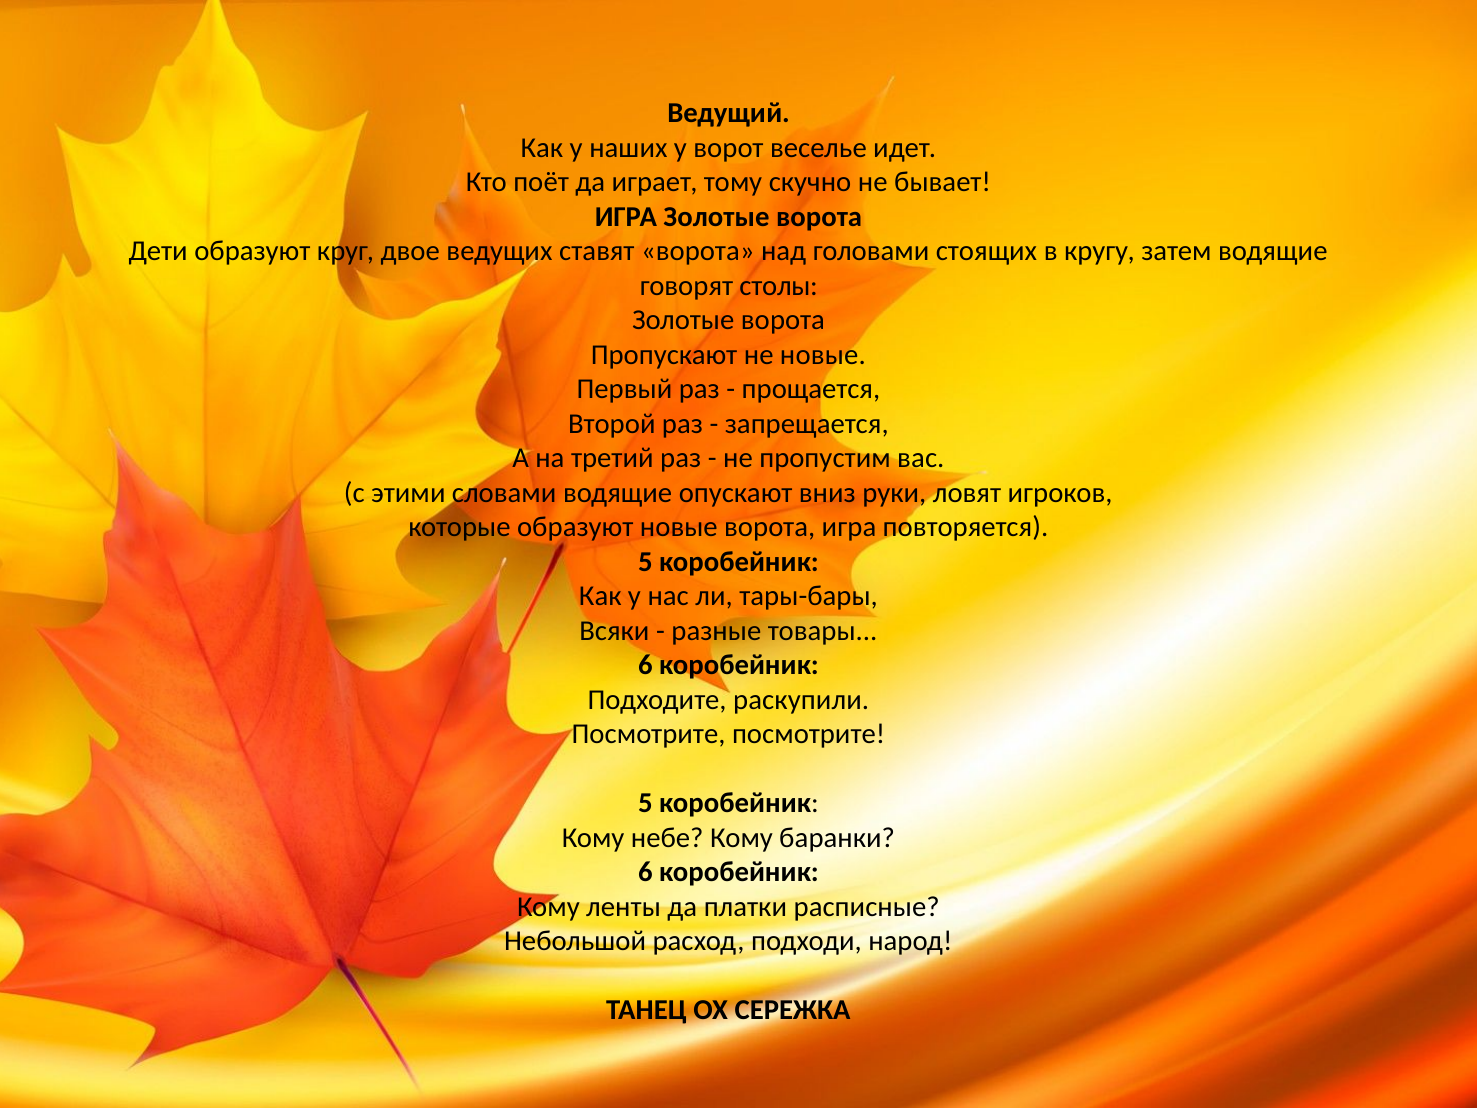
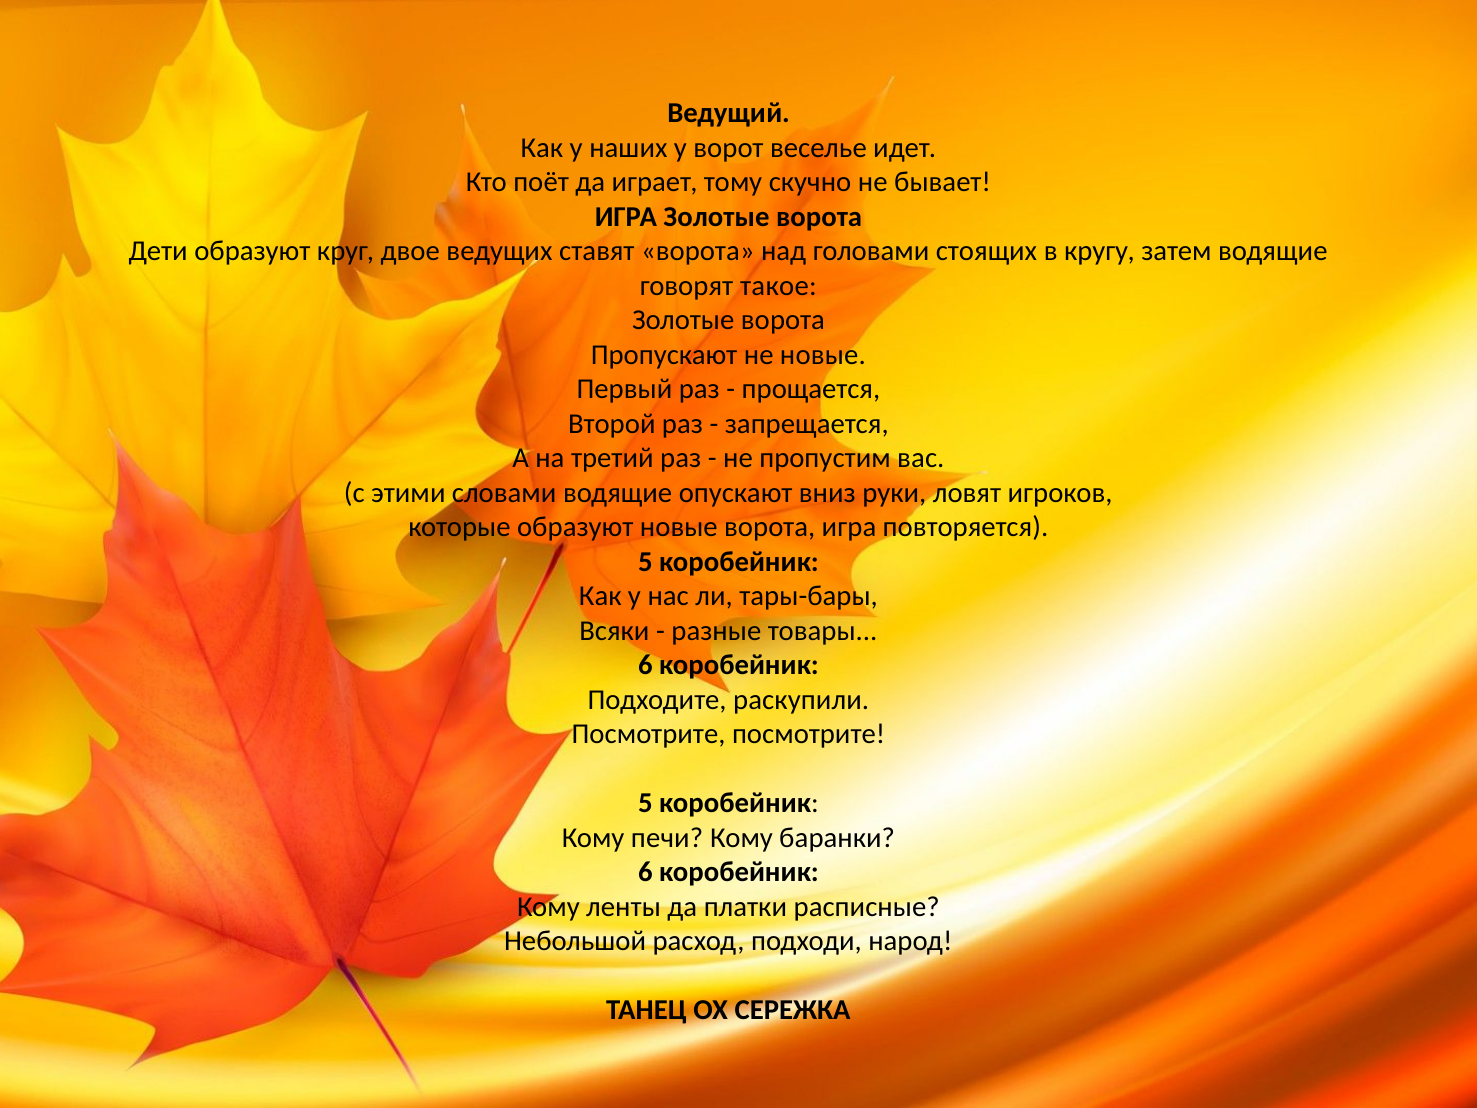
столы: столы -> такое (778, 286)
небе: небе -> печи (667, 838)
